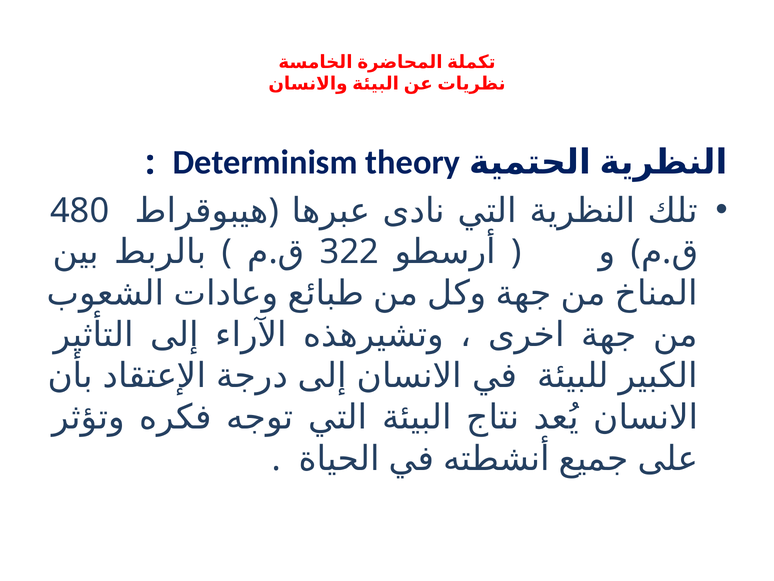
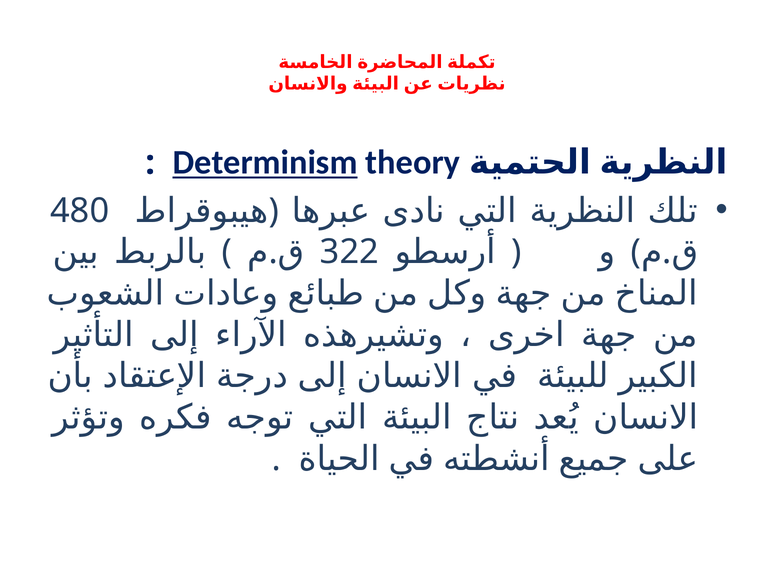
Determinism underline: none -> present (265, 162)
